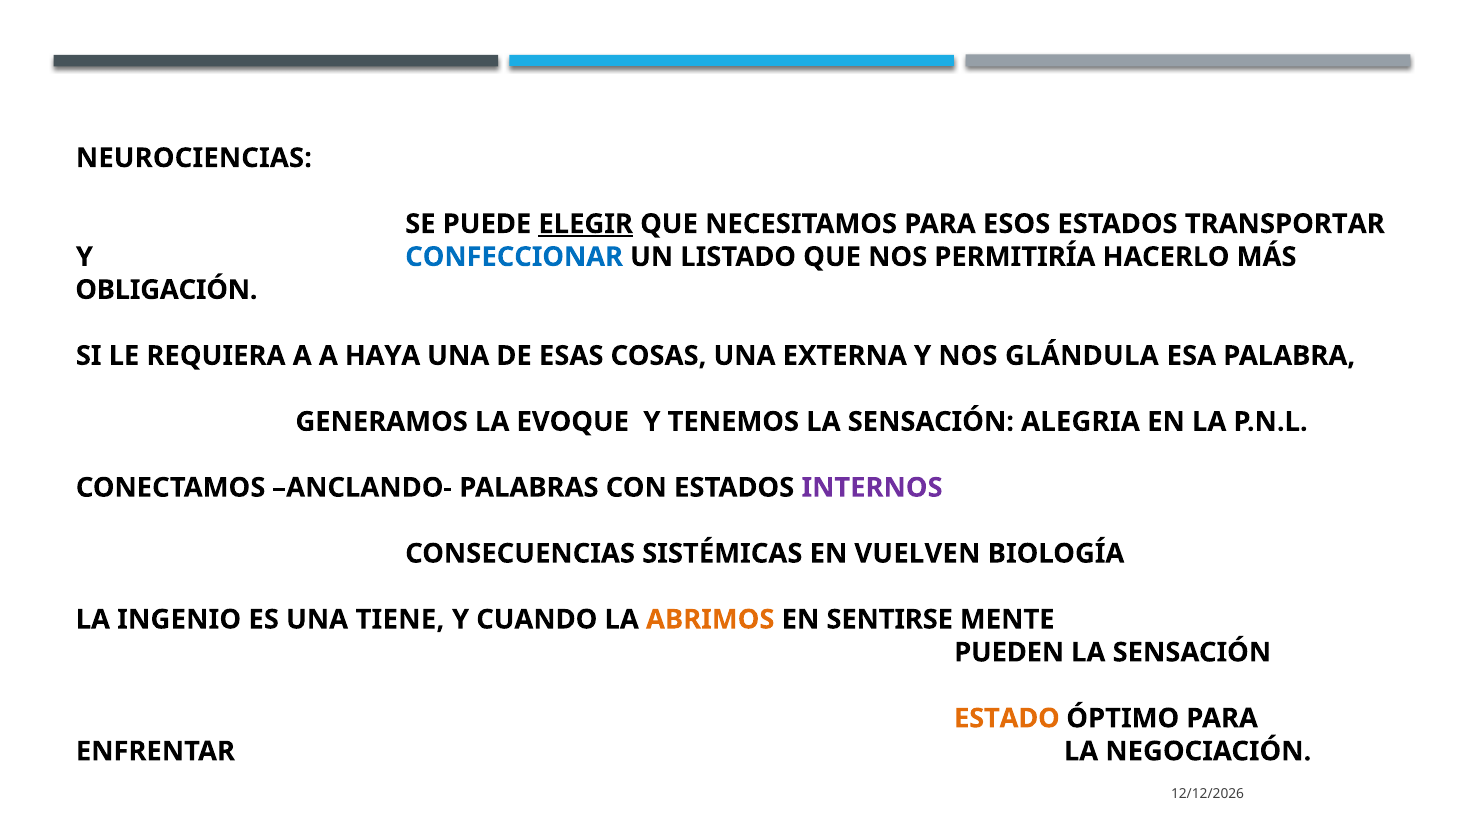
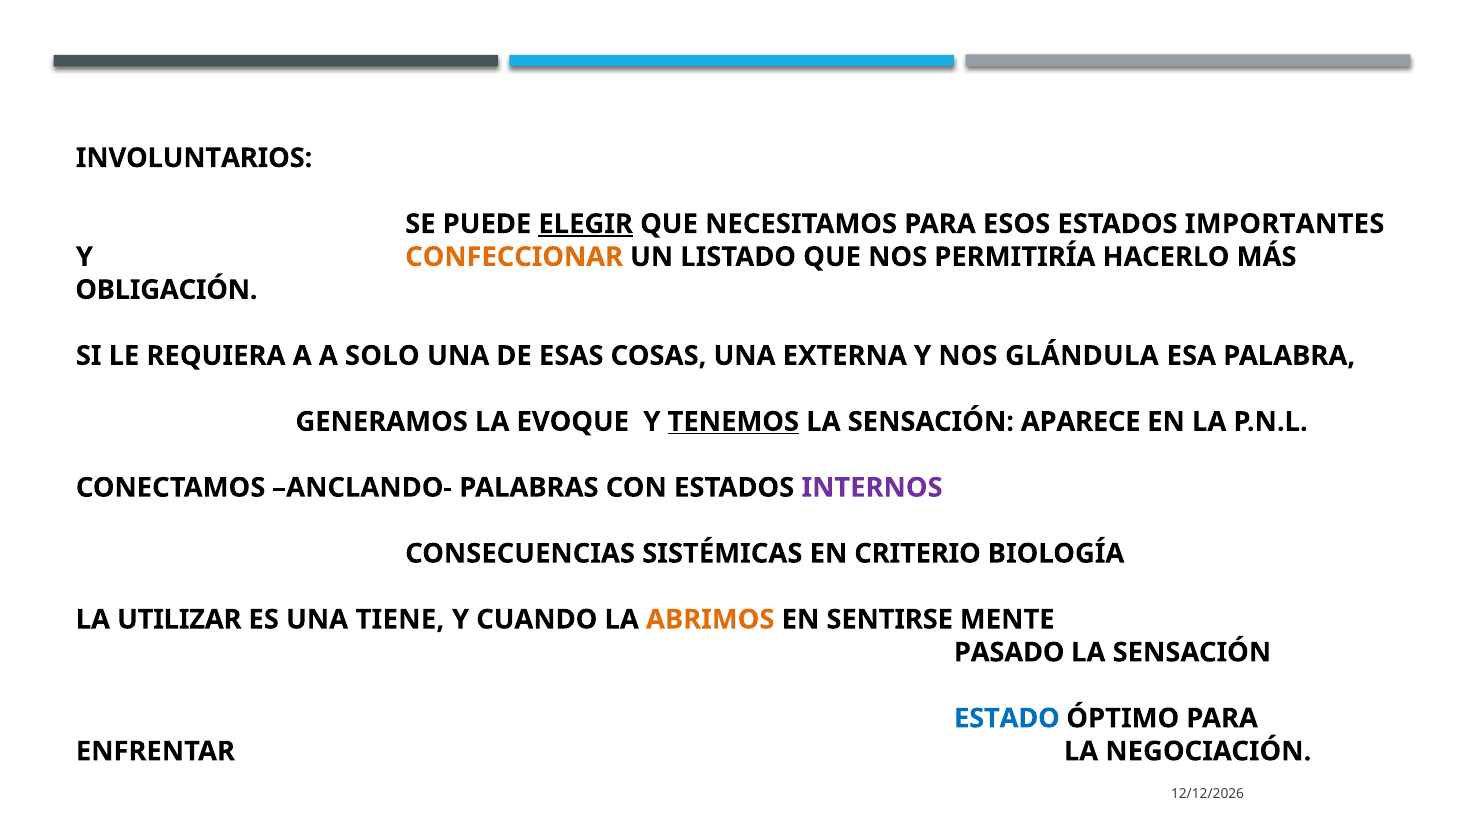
NEUROCIENCIAS: NEUROCIENCIAS -> INVOLUNTARIOS (194, 158)
TRANSPORTAR: TRANSPORTAR -> IMPORTANTES (1285, 224)
CONFECCIONAR colour: blue -> orange (514, 257)
HAYA: HAYA -> SOLO (382, 356)
TENEMOS underline: none -> present (733, 421)
ALEGRIA: ALEGRIA -> APARECE (1081, 421)
VUELVEN: VUELVEN -> CRITERIO (918, 553)
INGENIO: INGENIO -> UTILIZAR (179, 619)
PUEDEN: PUEDEN -> PASADO (1009, 652)
ESTADO colour: orange -> blue (1007, 718)
